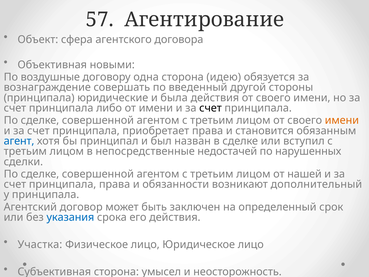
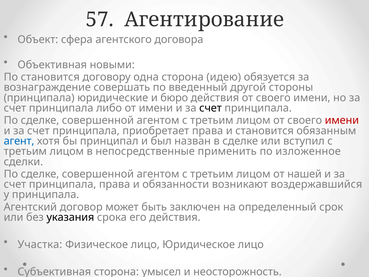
По воздушные: воздушные -> становится (50, 77)
была: была -> бюро (174, 98)
имени colour: orange -> red (342, 120)
недостачей: недостачей -> применить (227, 151)
нарушенных: нарушенных -> изложенное (308, 151)
дополнительный: дополнительный -> воздержавшийся (316, 184)
указания colour: blue -> black (70, 217)
